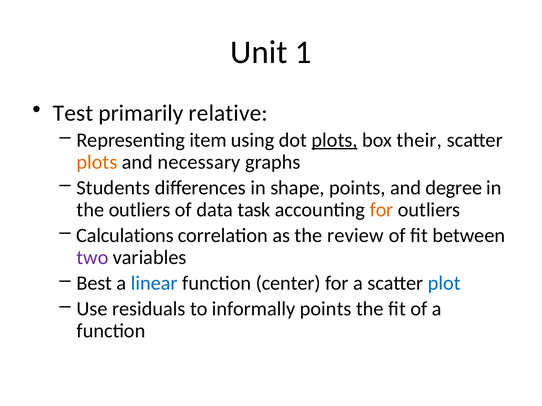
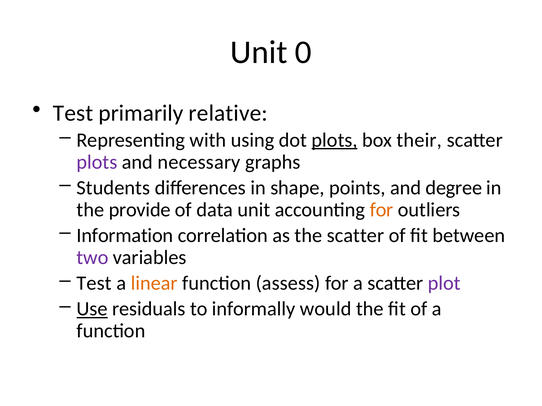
1: 1 -> 0 (303, 52)
item: item -> with (208, 140)
plots colour: orange -> purple (97, 162)
the outliers: outliers -> provide (140, 210)
data task: task -> unit (254, 210)
Calculations: Calculations -> Information (125, 236)
the review: review -> scatter (355, 236)
Best: Best -> Test (94, 283)
linear colour: blue -> orange (154, 283)
center: center -> assess (288, 283)
plot colour: blue -> purple (444, 283)
Use underline: none -> present (92, 309)
informally points: points -> would (326, 309)
